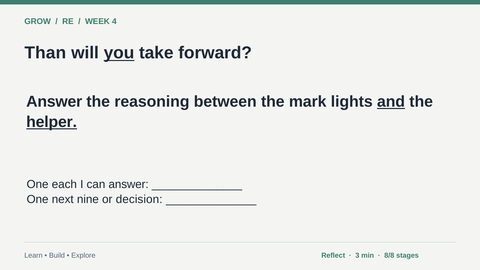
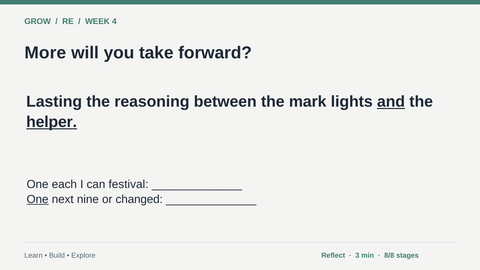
Than: Than -> More (45, 53)
you underline: present -> none (119, 53)
Answer: Answer -> Lasting (54, 102)
can answer: answer -> festival (129, 184)
One underline: none -> present (38, 199)
decision: decision -> changed (139, 199)
